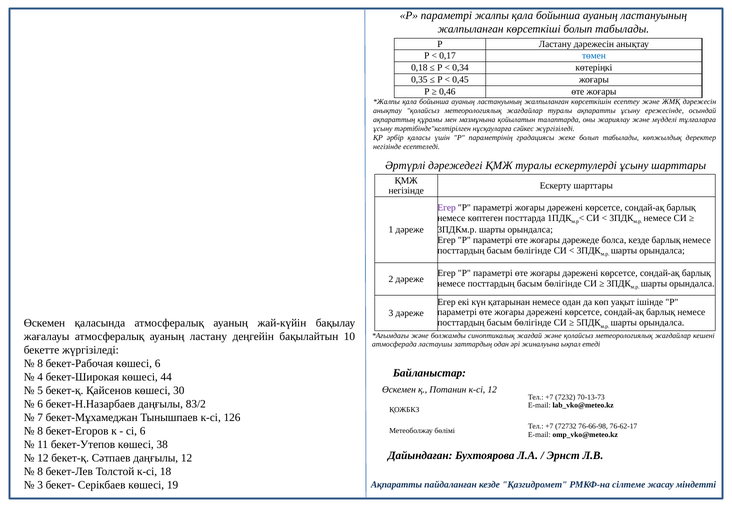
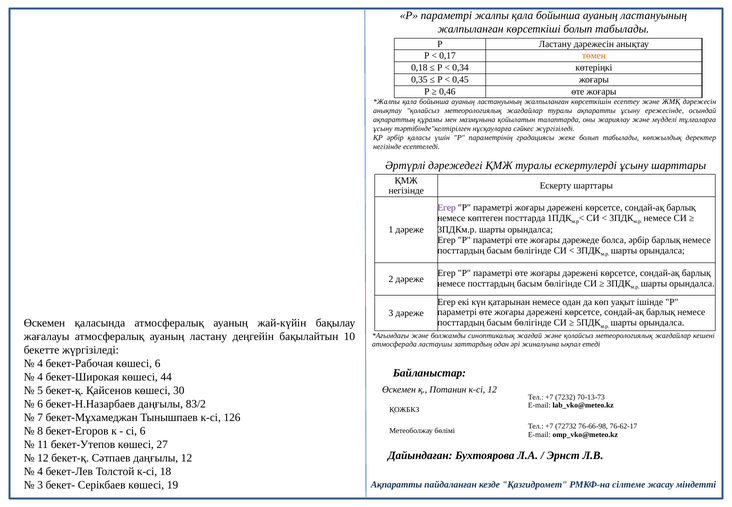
төмен colour: blue -> orange (594, 56)
болса кезде: кезде -> әрбір (639, 240)
8: 8 -> 4 (40, 363)
38: 38 -> 27 (162, 444)
8: 8 -> 4 (40, 471)
